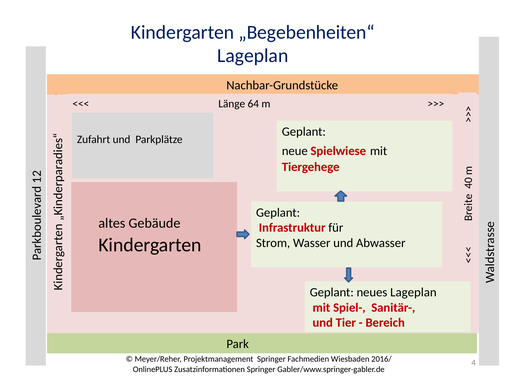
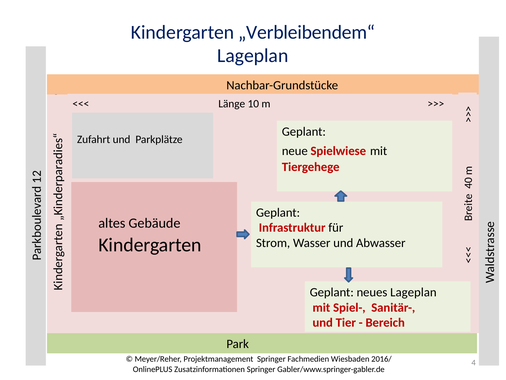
„Begebenheiten“: „Begebenheiten“ -> „Verbleibendem“ (307, 32)
64: 64 -> 10 (253, 104)
